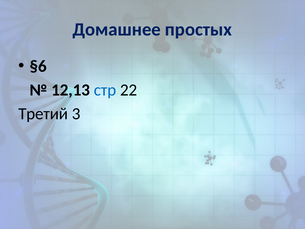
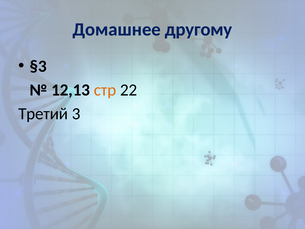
простых: простых -> другому (199, 30)
§6: §6 -> §3 (38, 66)
стр colour: blue -> orange (105, 90)
